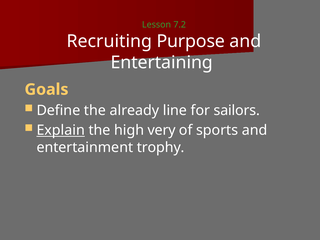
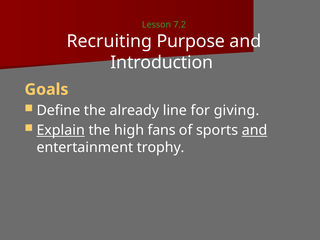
Entertaining: Entertaining -> Introduction (162, 63)
sailors: sailors -> giving (237, 110)
very: very -> fans (162, 130)
and underline: none -> present (255, 130)
